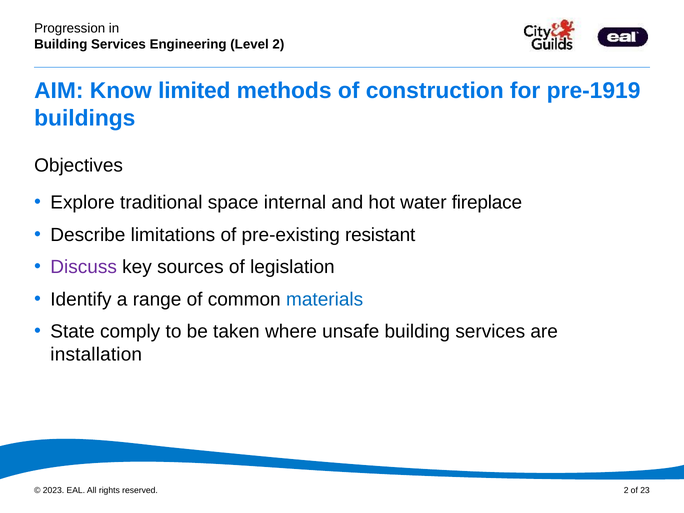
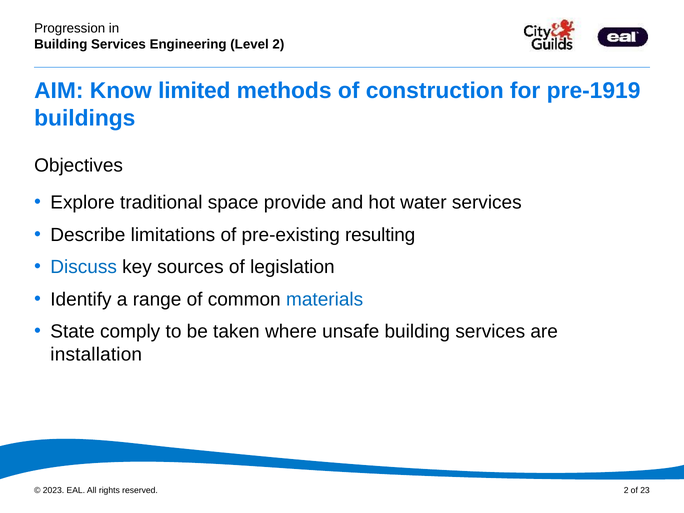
internal: internal -> provide (295, 203)
water fireplace: fireplace -> services (487, 203)
resistant: resistant -> resulting (380, 235)
Discuss colour: purple -> blue (84, 267)
